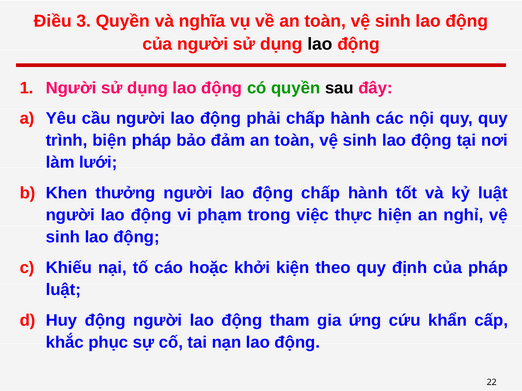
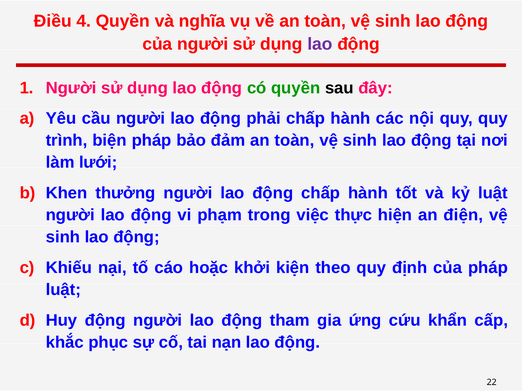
3: 3 -> 4 (84, 21)
lao colour: black -> purple (320, 44)
nghỉ: nghỉ -> điện (463, 215)
